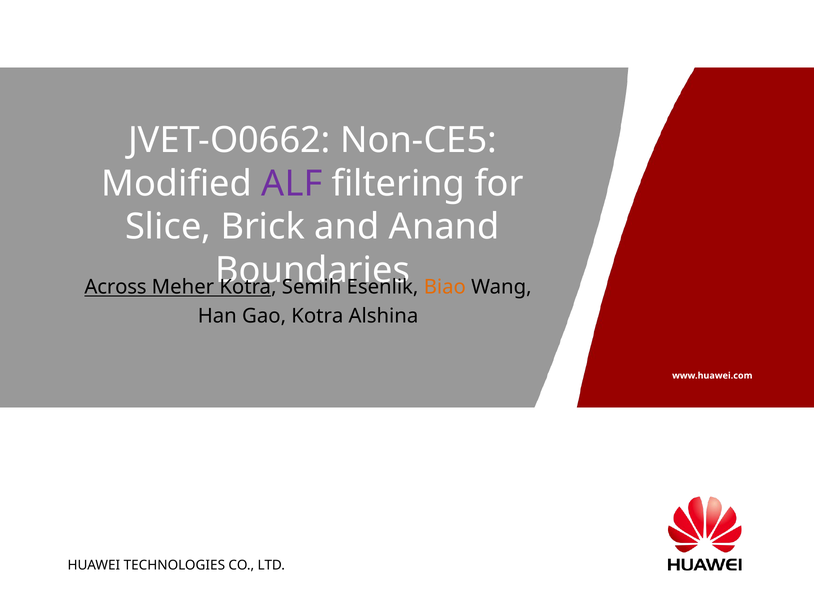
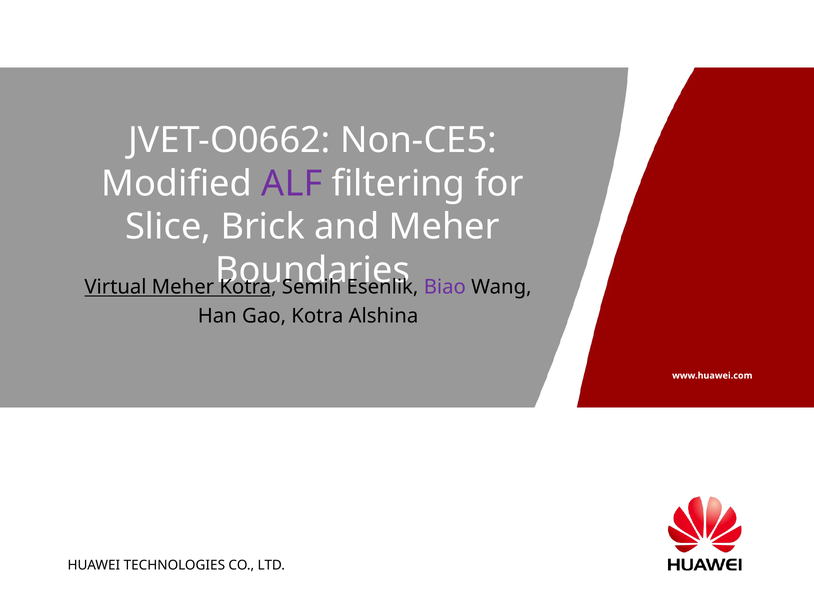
and Anand: Anand -> Meher (444, 227)
Across: Across -> Virtual (115, 287)
Biao colour: orange -> purple (445, 287)
